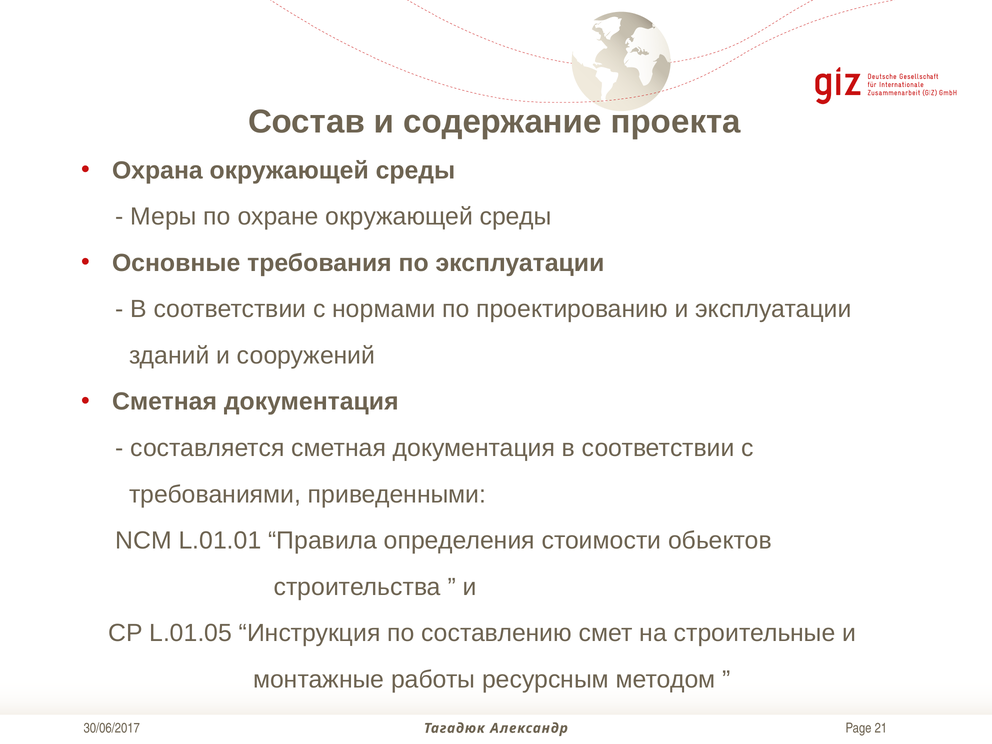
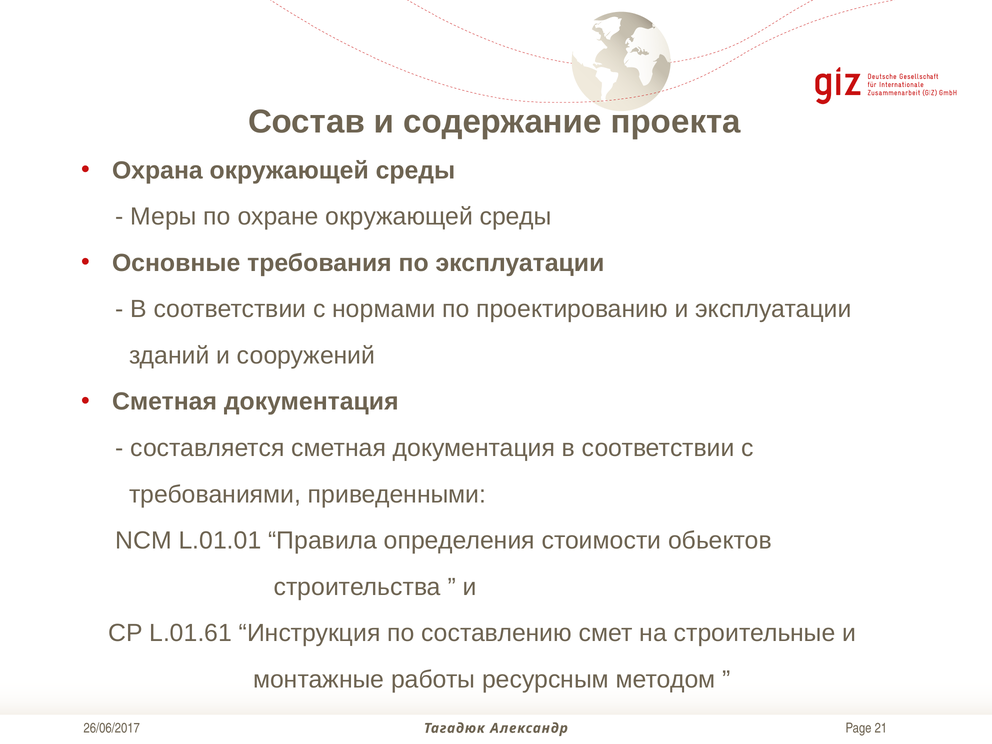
L.01.05: L.01.05 -> L.01.61 (191, 633)
30/06/2017: 30/06/2017 -> 26/06/2017 (112, 728)
